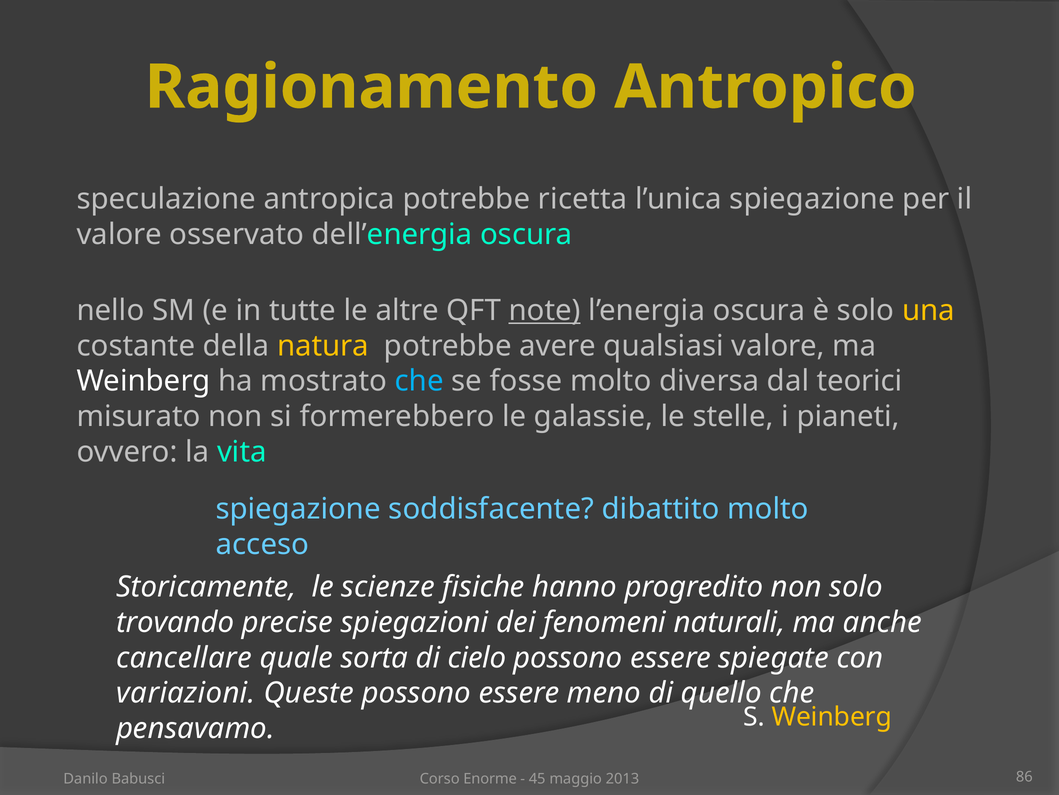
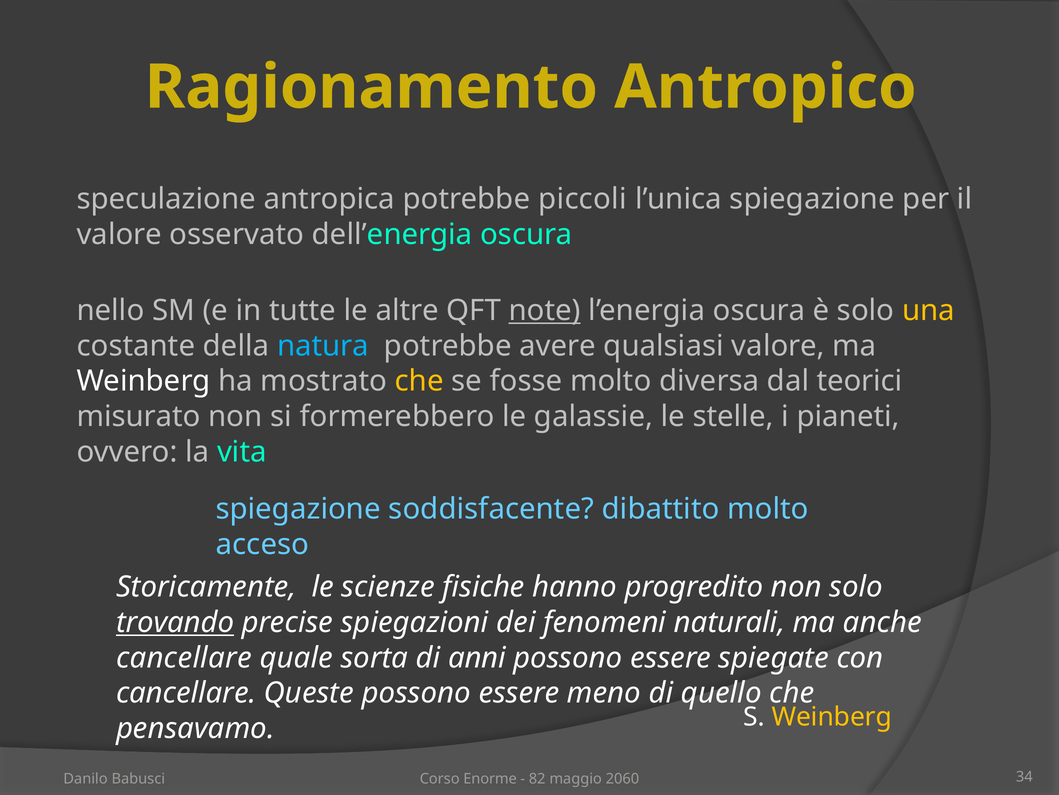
ricetta: ricetta -> piccoli (583, 199)
natura colour: yellow -> light blue (323, 346)
che colour: light blue -> yellow (419, 381)
trovando underline: none -> present (175, 622)
cielo: cielo -> anni (477, 657)
variazioni: variazioni -> cancellare (186, 693)
45: 45 -> 82 (537, 778)
2013: 2013 -> 2060 (622, 778)
86: 86 -> 34 (1024, 776)
